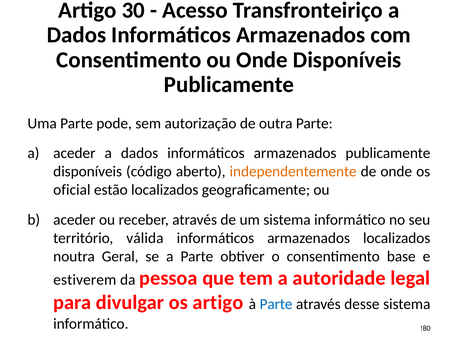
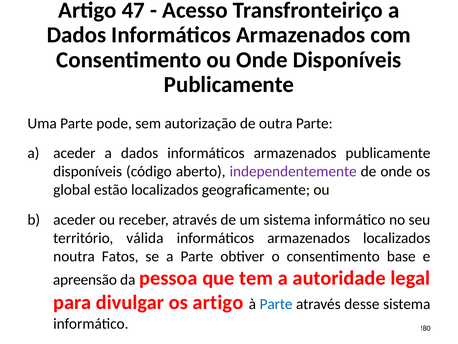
30: 30 -> 47 (133, 10)
independentemente colour: orange -> purple (293, 171)
oficial: oficial -> global (72, 190)
Geral: Geral -> Fatos (120, 256)
estiverem: estiverem -> apreensão (85, 279)
